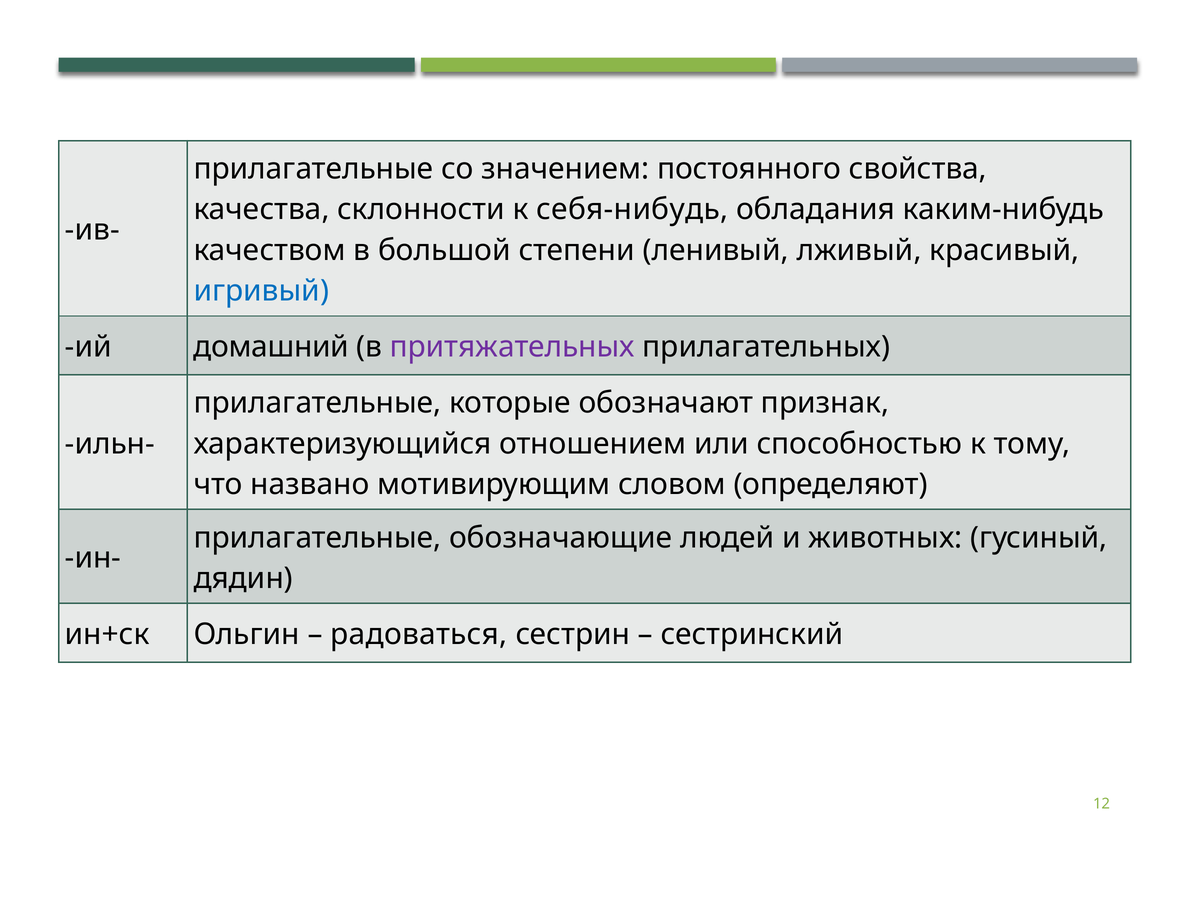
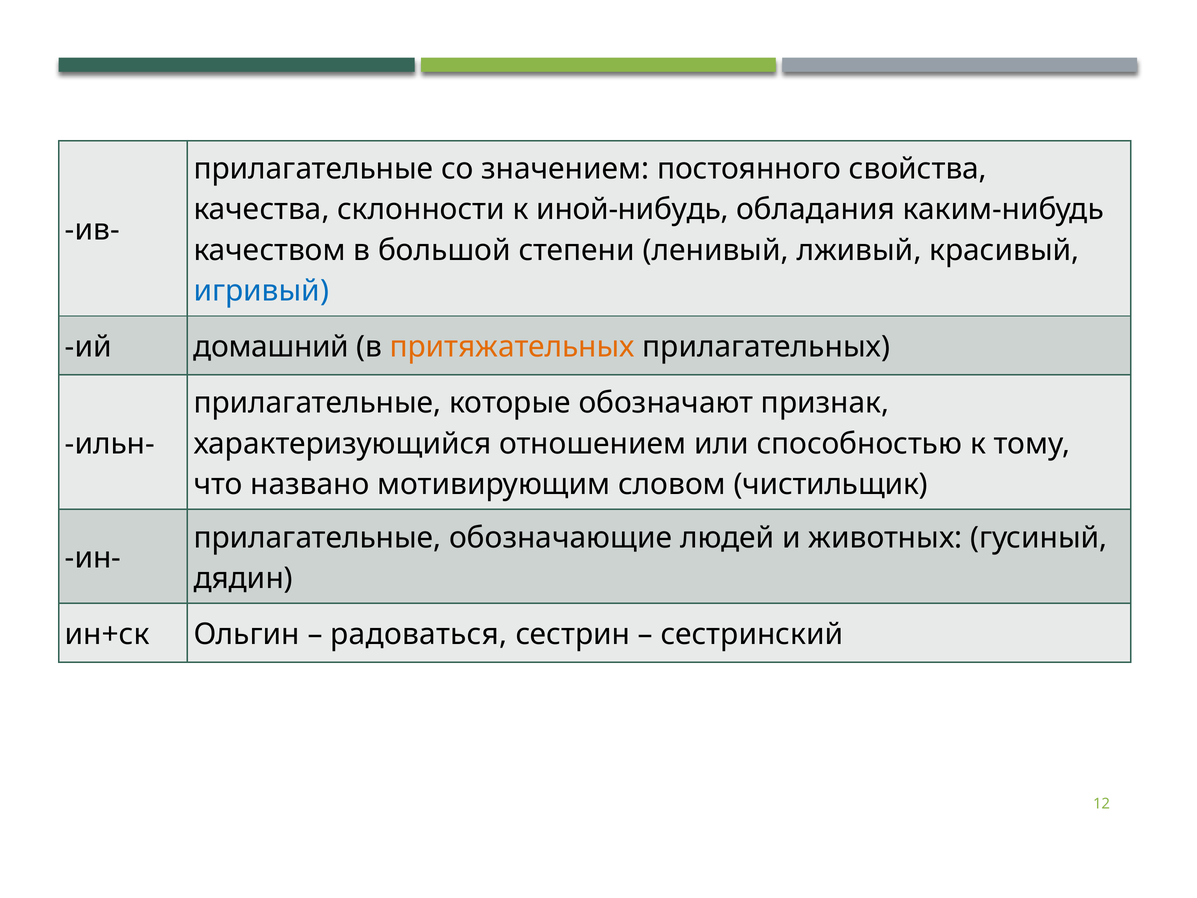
себя-нибудь: себя-нибудь -> иной-нибудь (633, 209)
притяжательных colour: purple -> orange (512, 347)
определяют: определяют -> чистильщик (831, 484)
